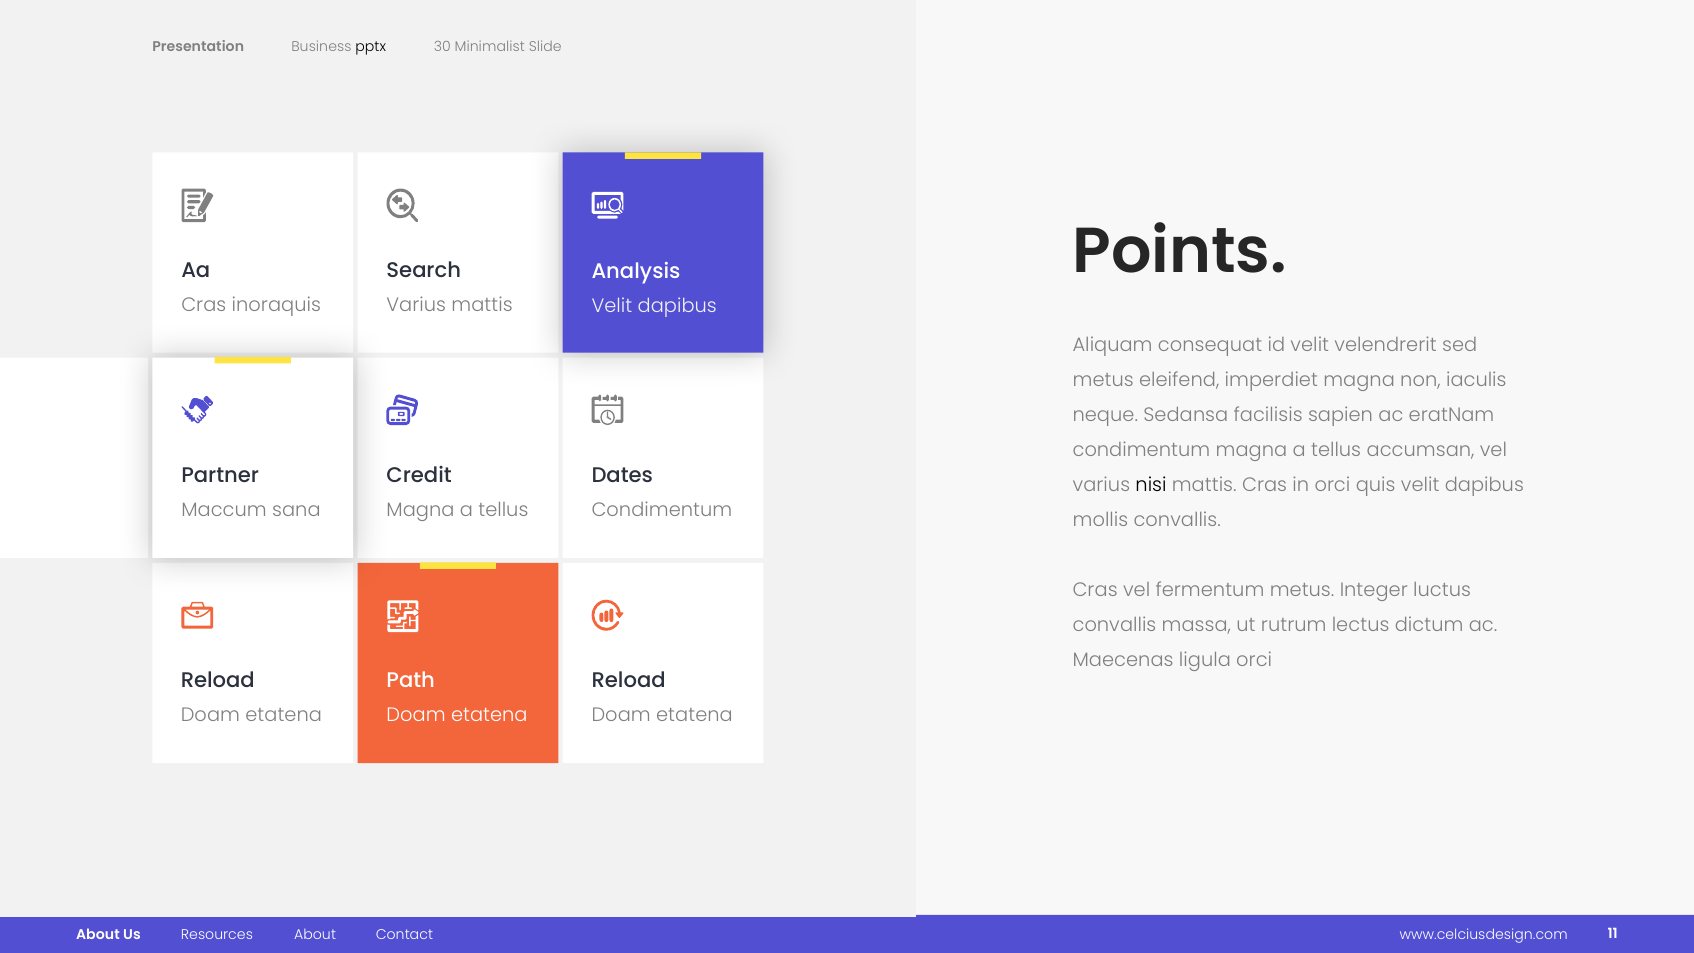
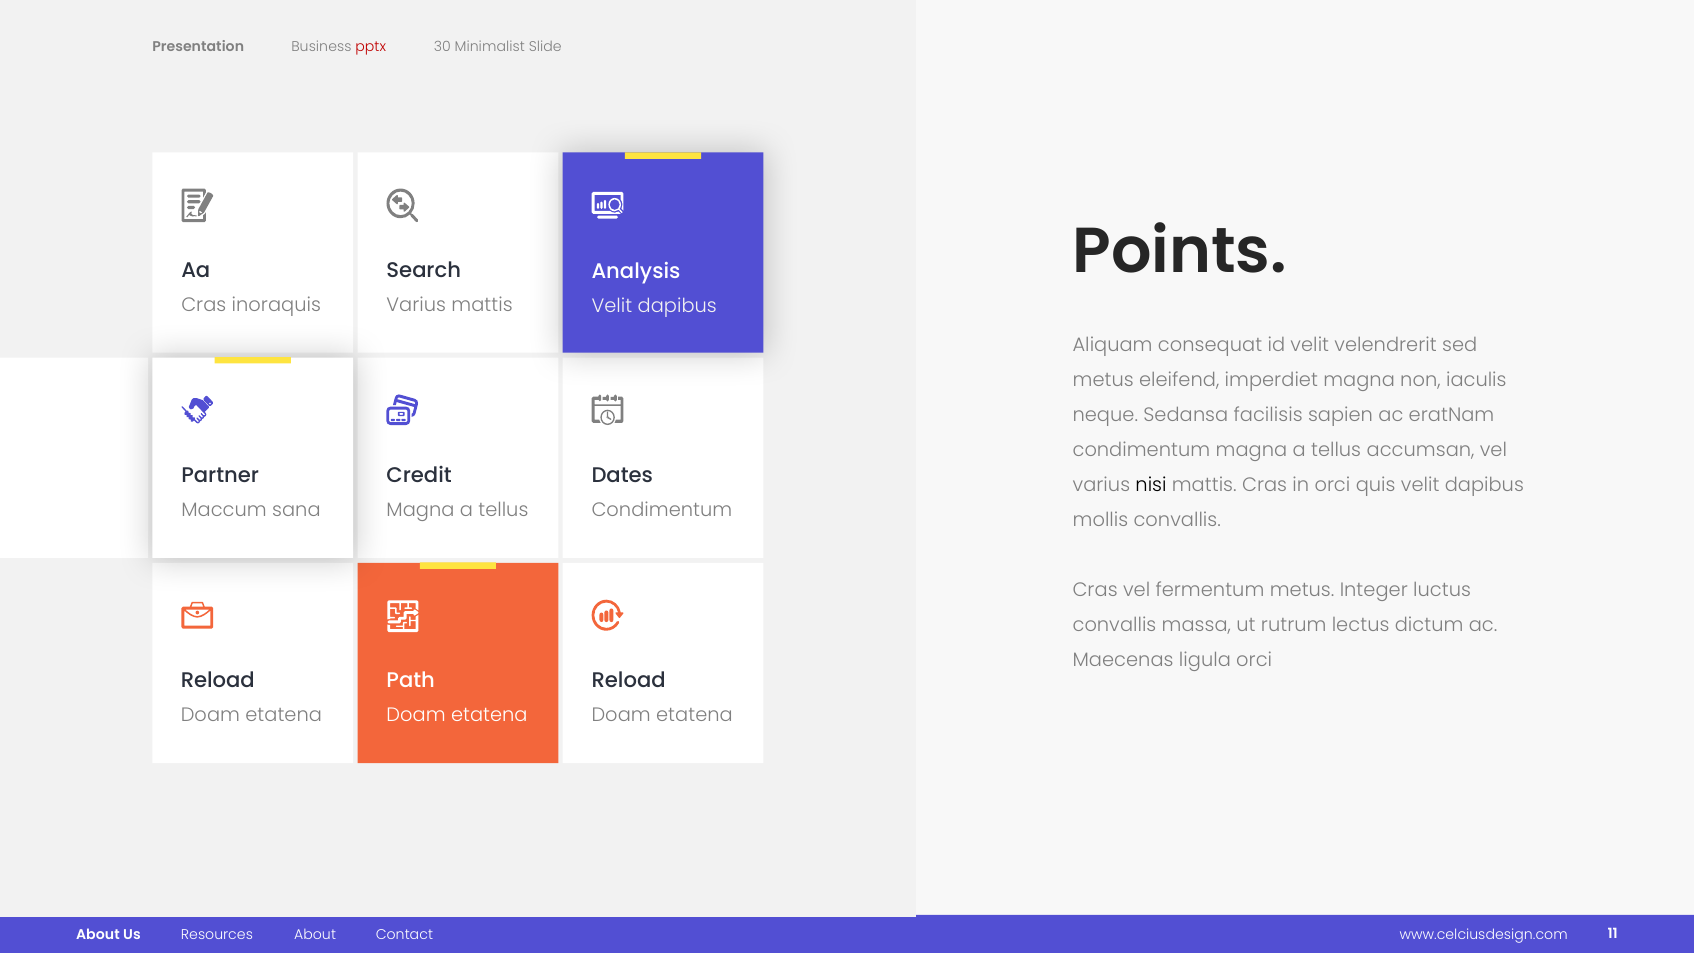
pptx colour: black -> red (371, 47)
